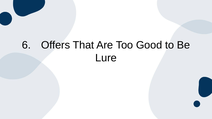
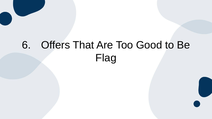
Lure: Lure -> Flag (106, 58)
